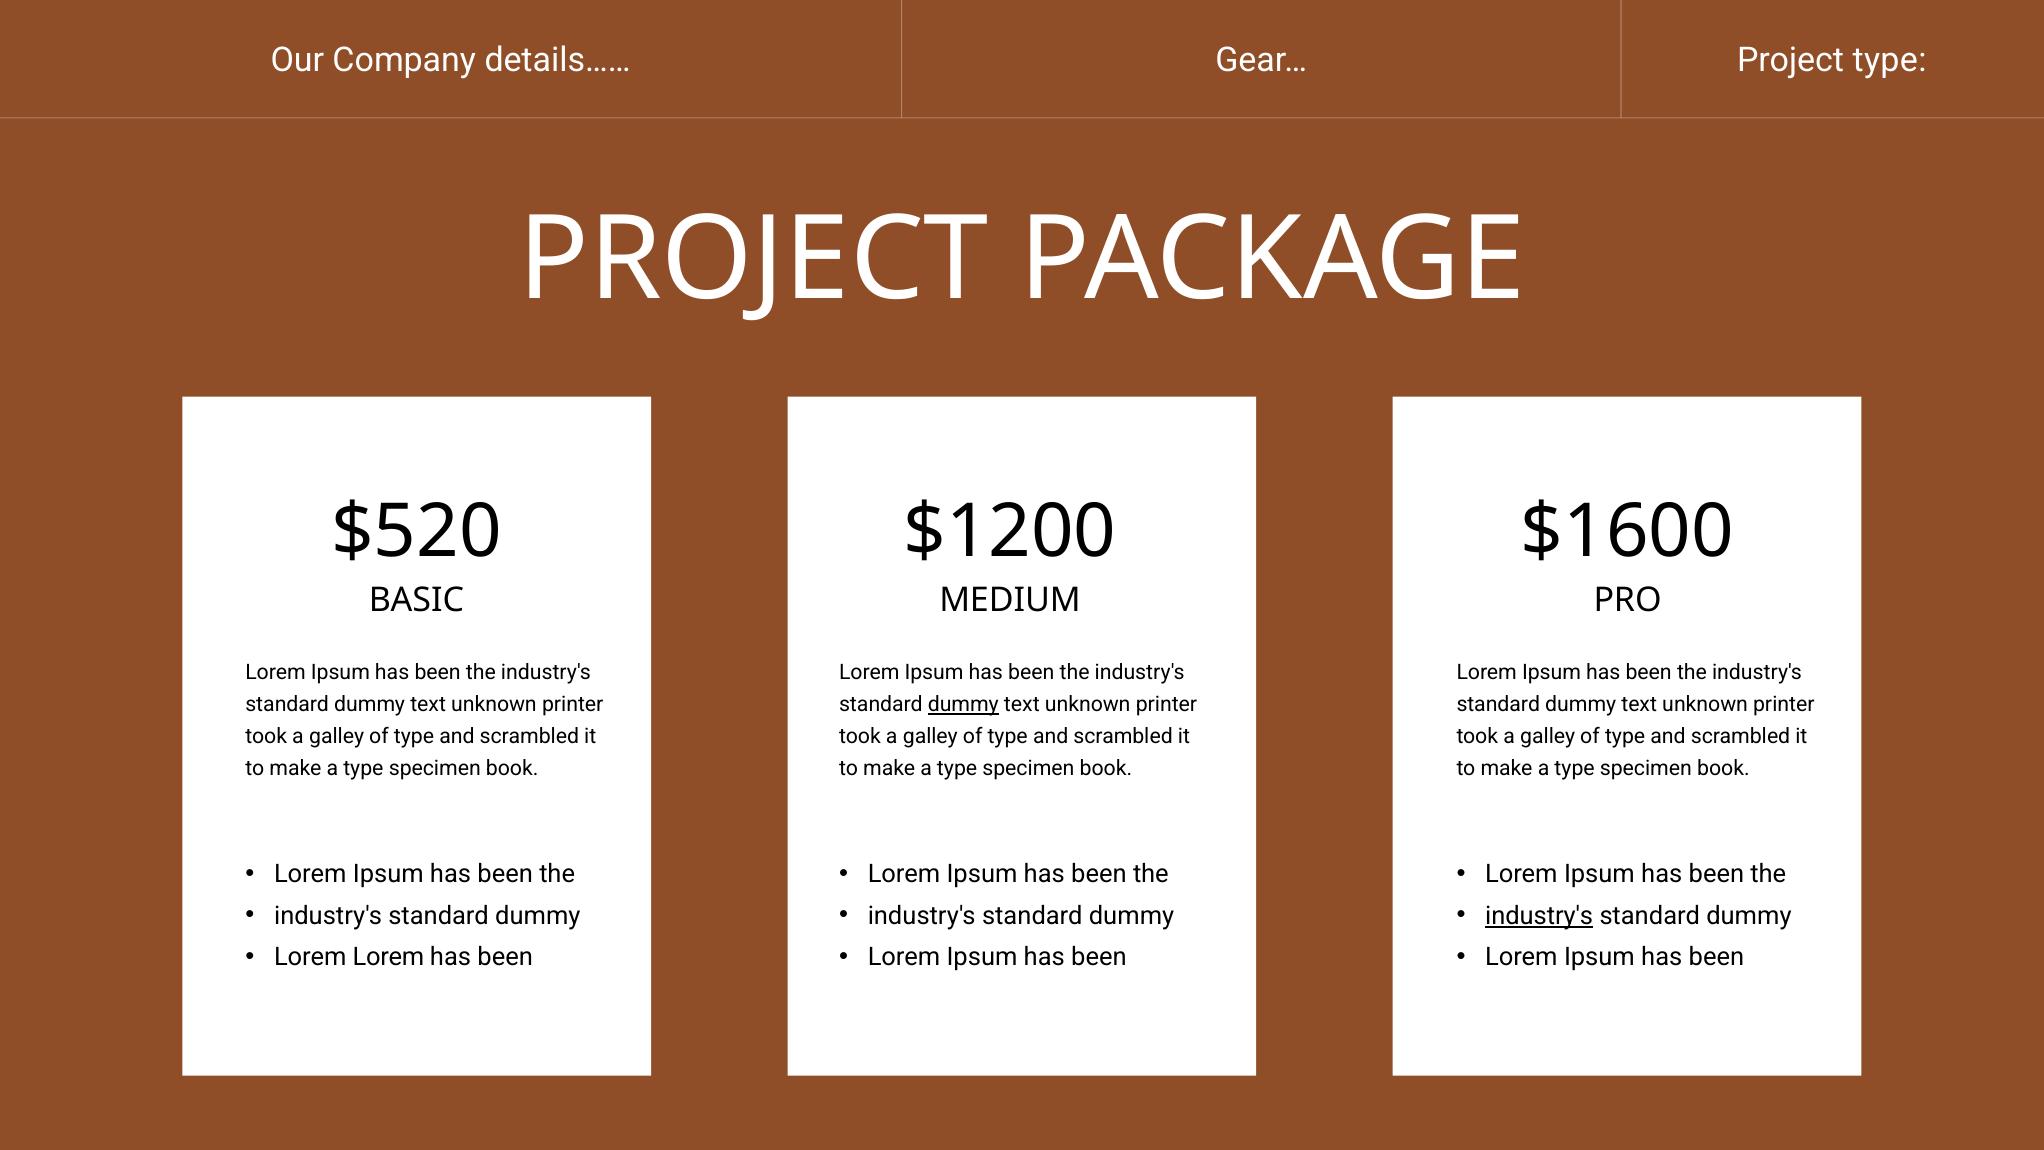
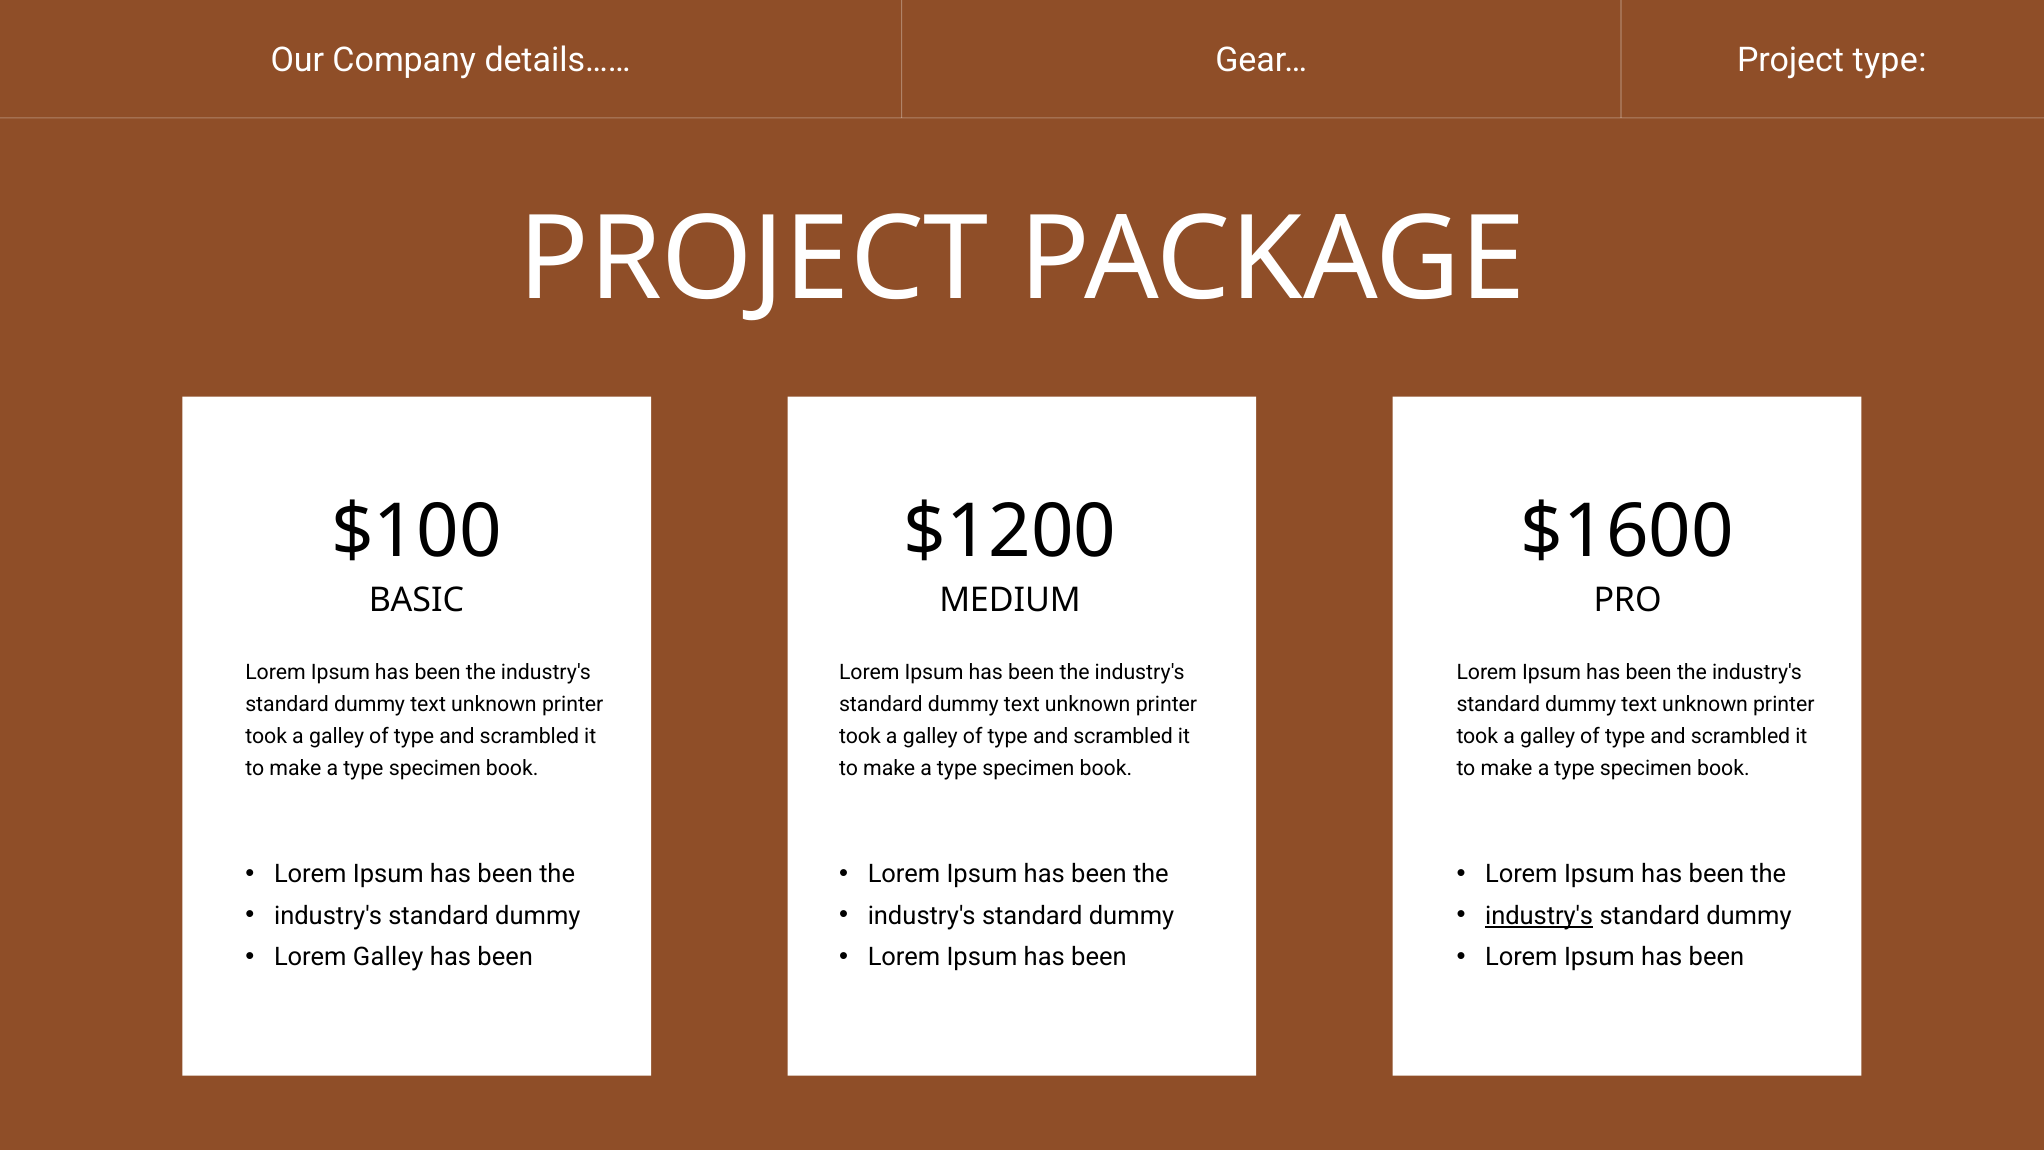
$520: $520 -> $100 (416, 532)
dummy underline: present -> none (963, 705)
Lorem Lorem: Lorem -> Galley (388, 957)
